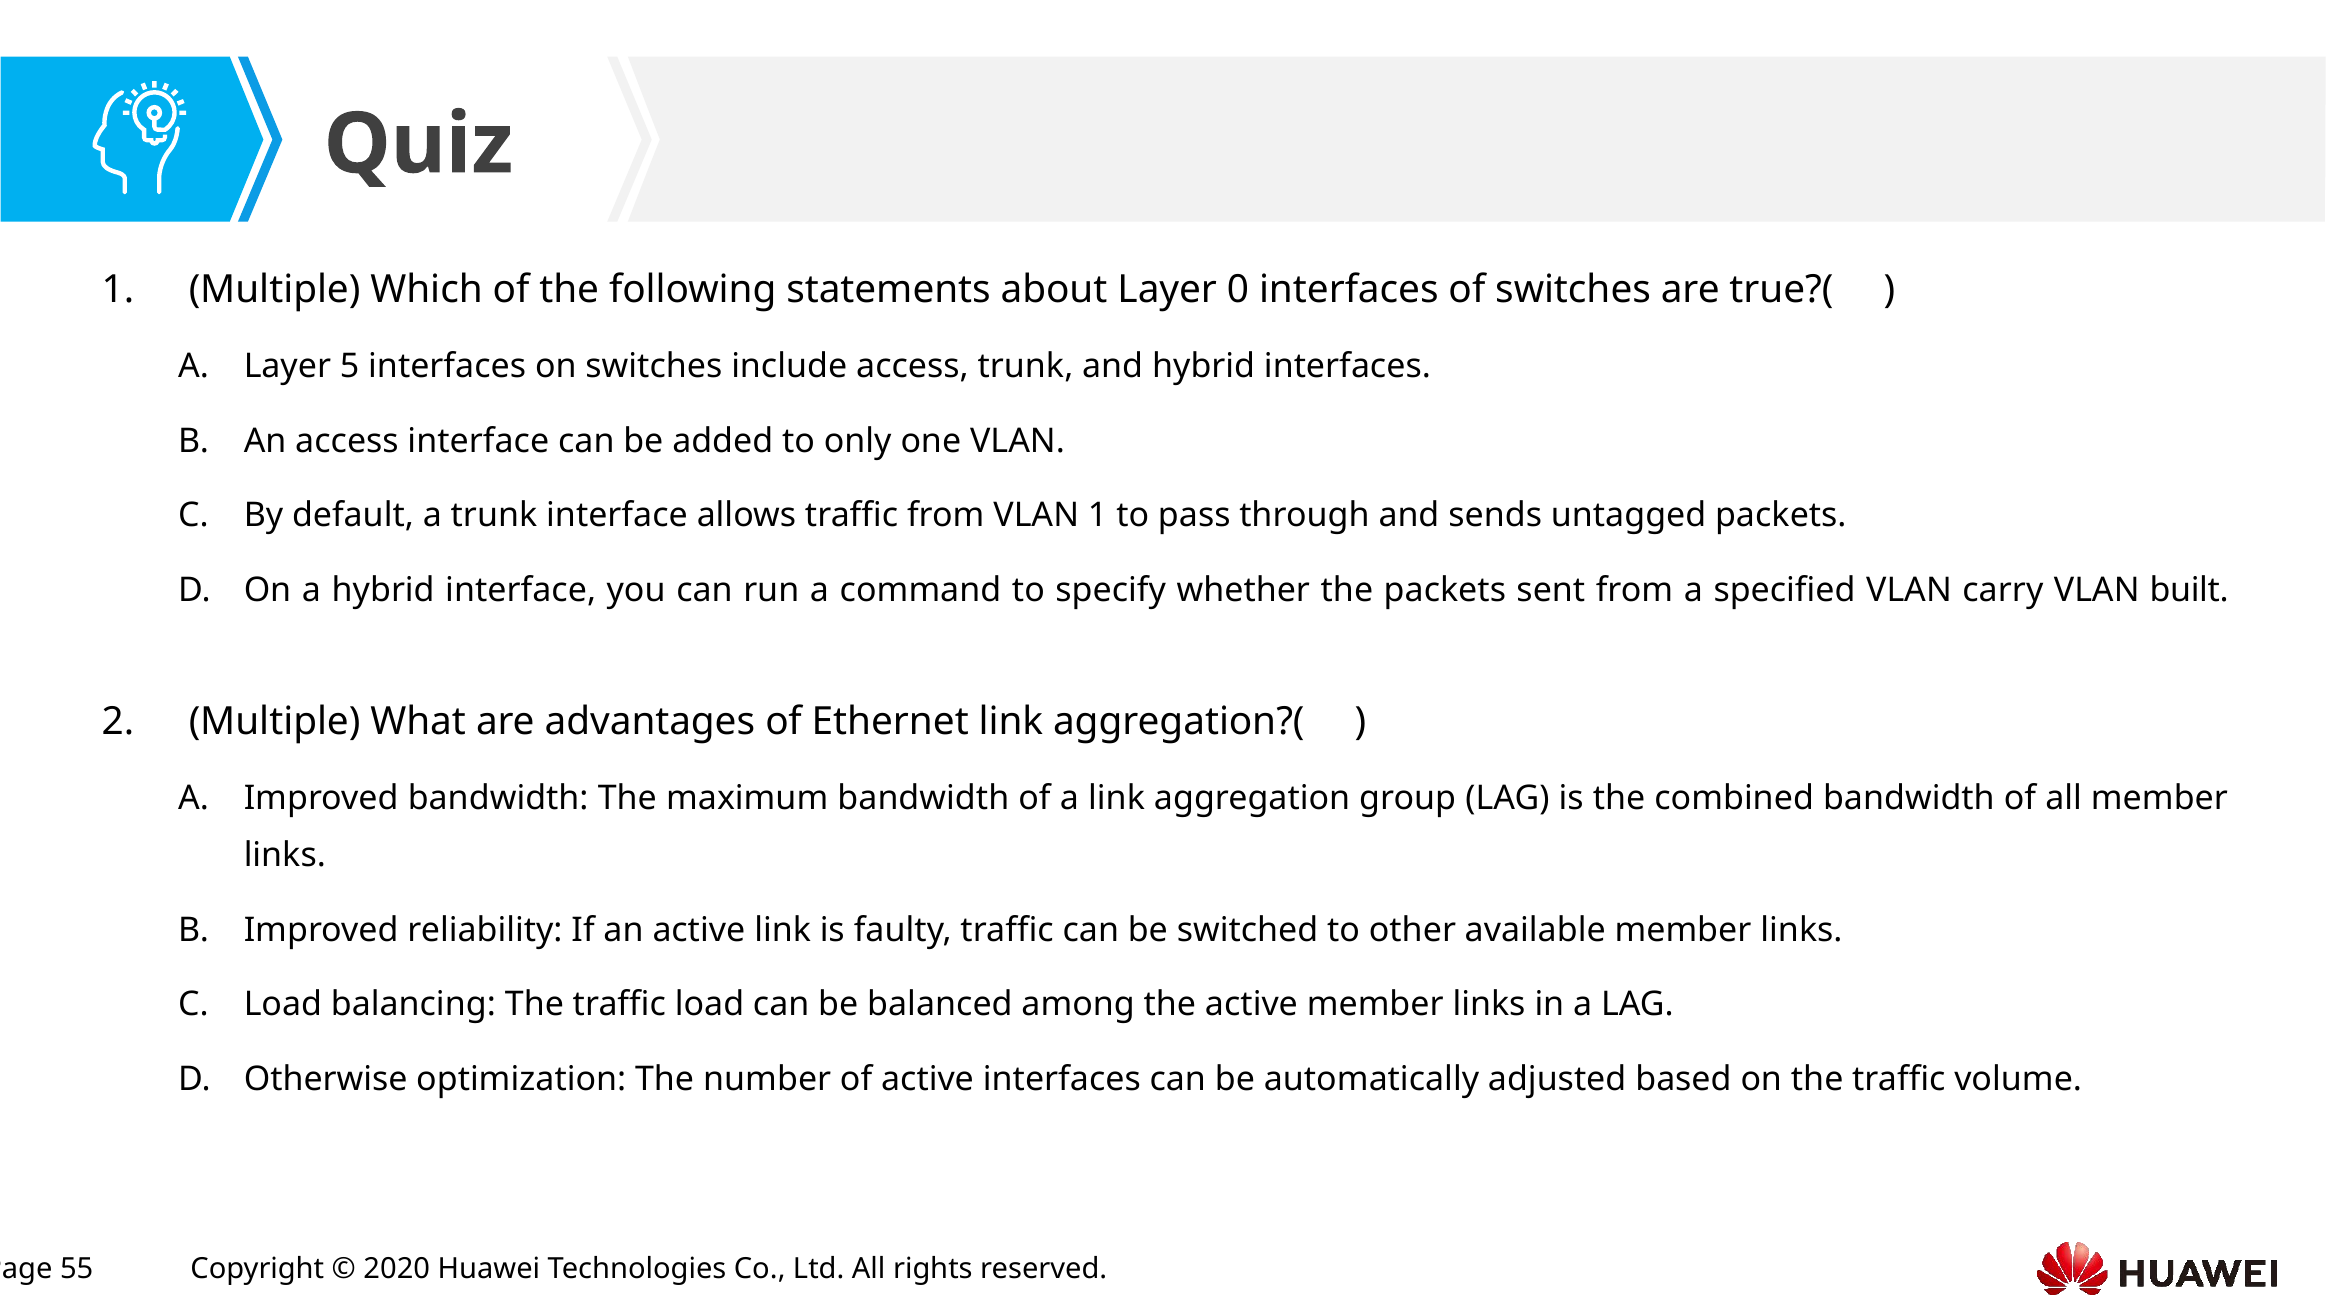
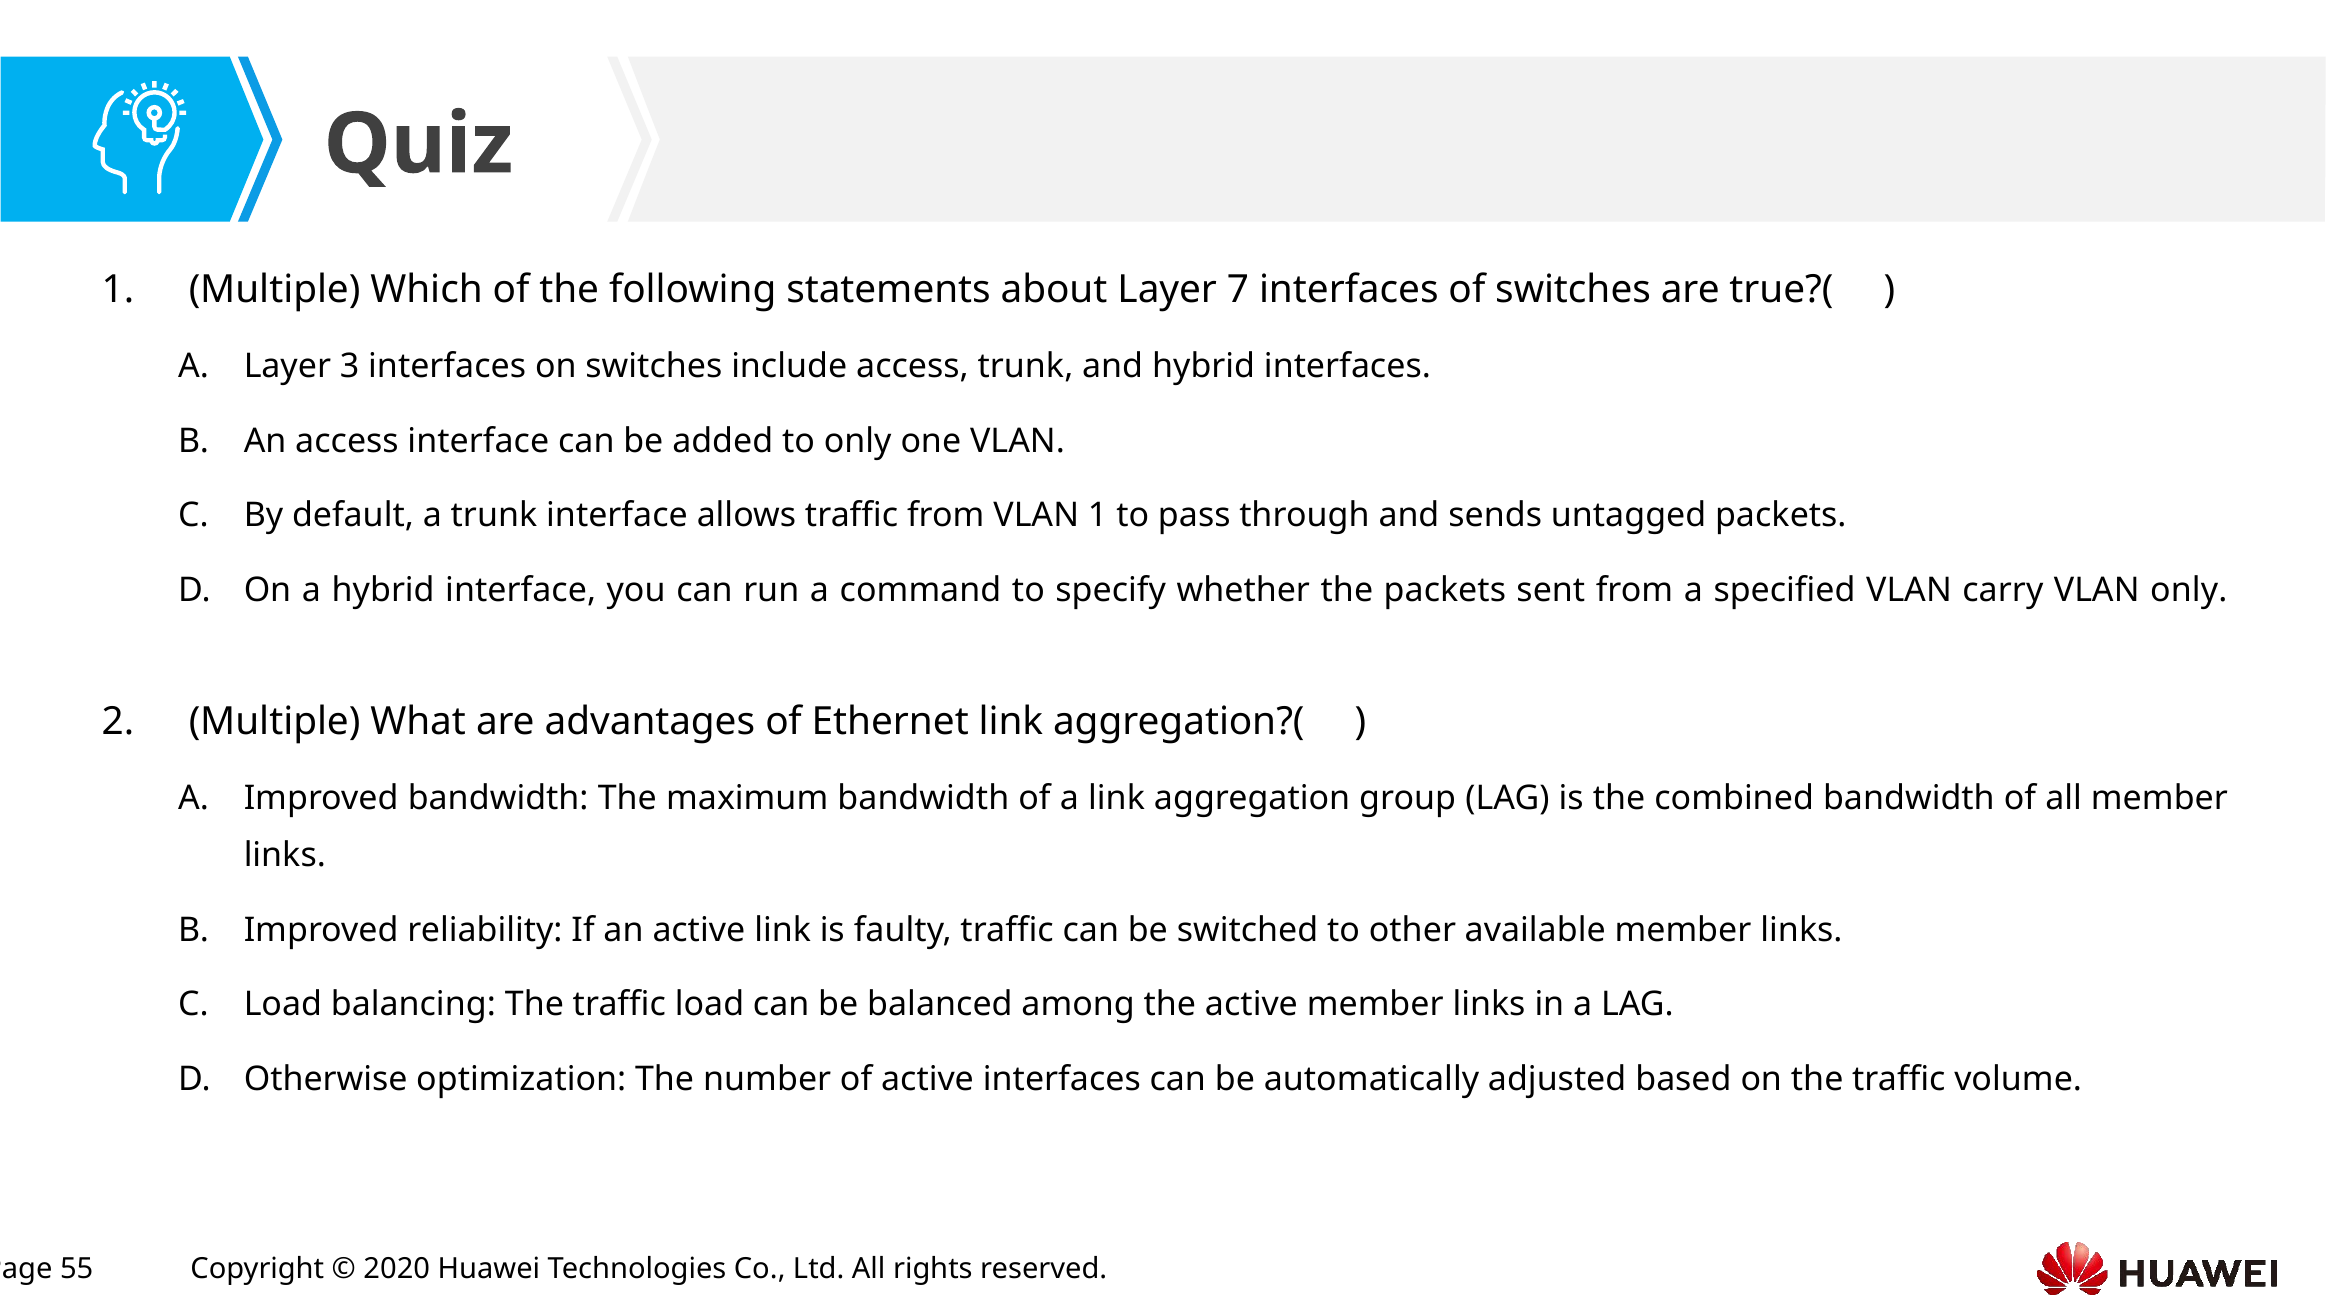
0: 0 -> 7 (1238, 289)
5: 5 -> 3 (350, 366)
VLAN built: built -> only (2189, 590)
